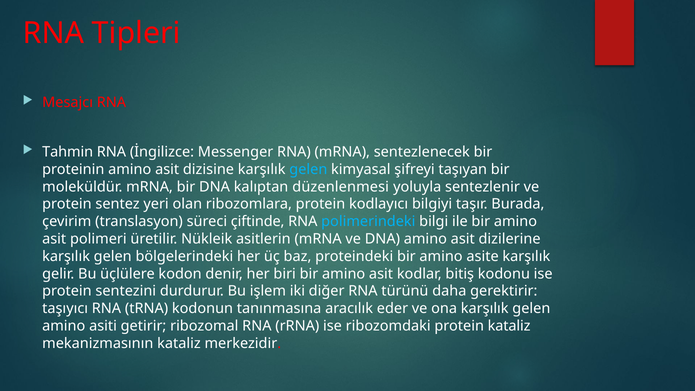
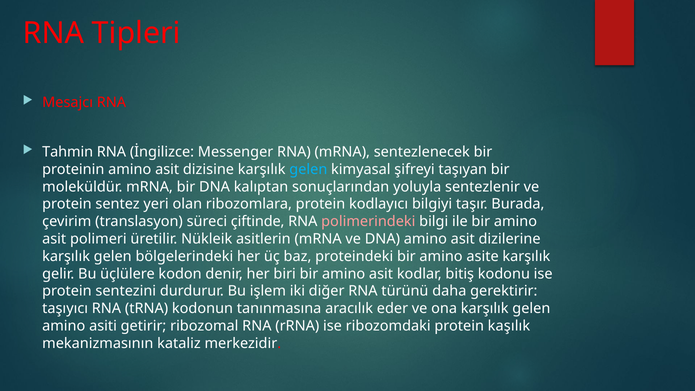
düzenlenmesi: düzenlenmesi -> sonuçlarından (341, 187)
polimerindeki colour: light blue -> pink (368, 222)
protein kataliz: kataliz -> kaşılık (509, 326)
